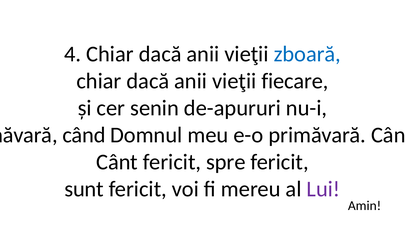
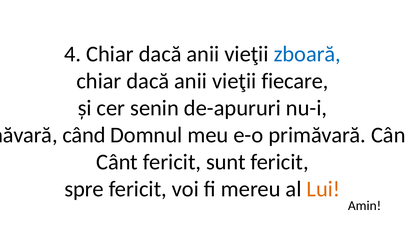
spre: spre -> sunt (226, 162)
sunt: sunt -> spre (84, 189)
Lui colour: purple -> orange (323, 189)
